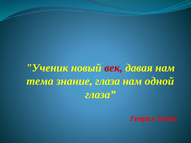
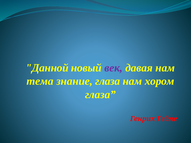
Ученик: Ученик -> Данной (47, 68)
век colour: red -> purple (113, 68)
одной: одной -> хором (160, 81)
